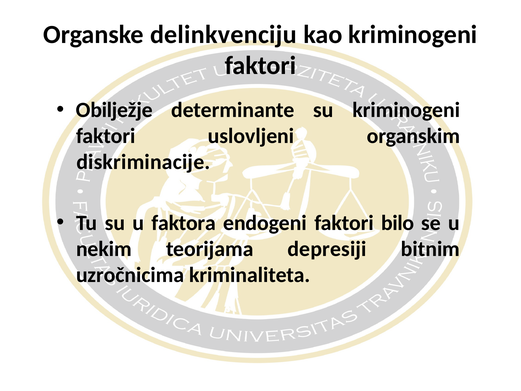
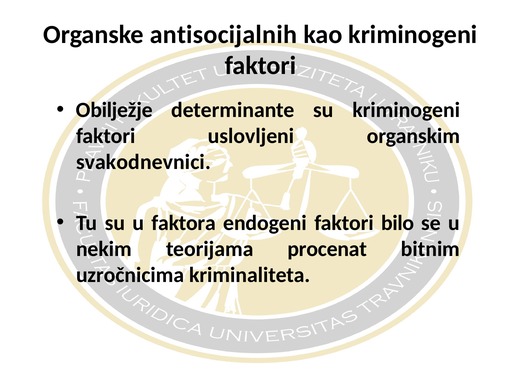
delinkvenciju: delinkvenciju -> antisocijalnih (223, 34)
diskriminacije: diskriminacije -> svakodnevnici (143, 162)
depresiji: depresiji -> procenat (327, 249)
